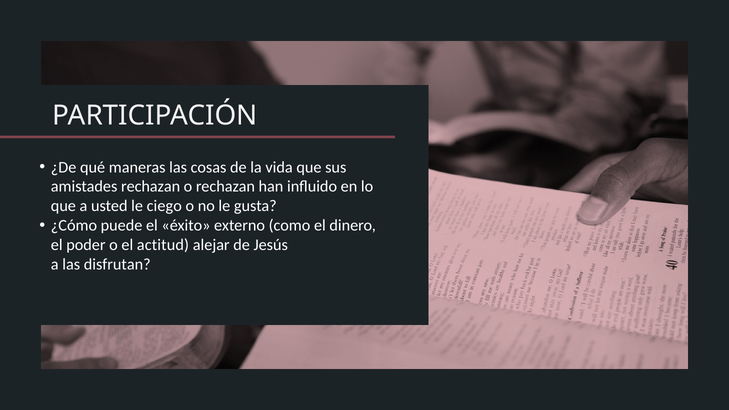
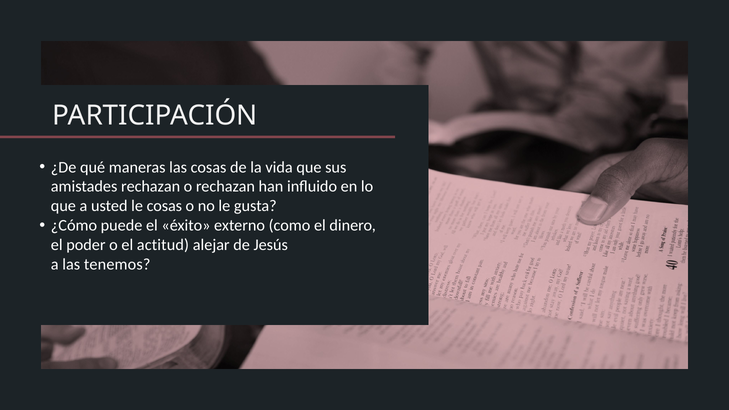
le ciego: ciego -> cosas (164, 206)
disfrutan: disfrutan -> tenemos (117, 264)
